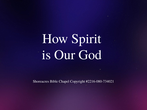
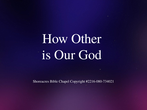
Spirit: Spirit -> Other (86, 39)
